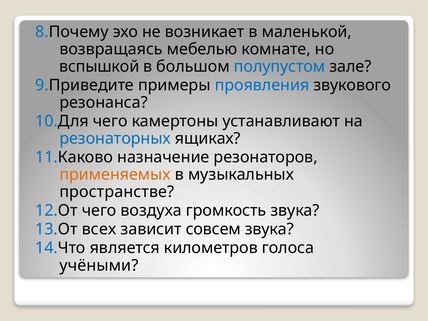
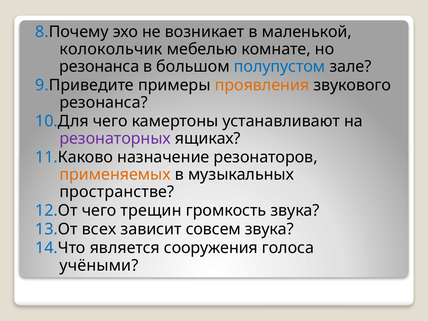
возвращаясь: возвращаясь -> колокольчик (111, 49)
вспышкой: вспышкой -> резонанса (99, 66)
проявления colour: blue -> orange (262, 85)
резонаторных colour: blue -> purple (115, 139)
воздуха: воздуха -> трещин (151, 211)
километров: километров -> сооружения (211, 248)
